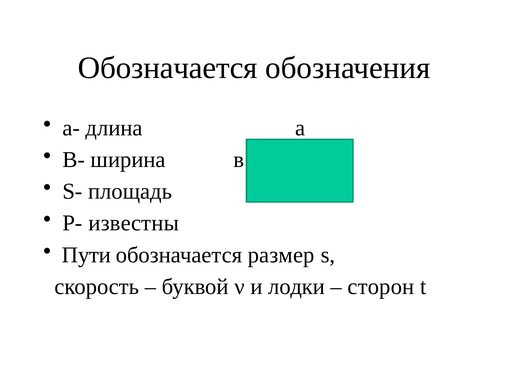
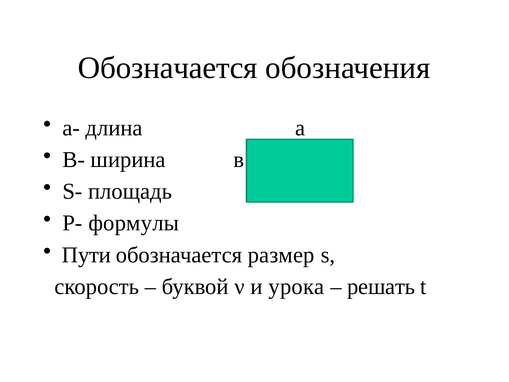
известны: известны -> формулы (134, 223)
лодки: лодки -> урока (296, 286)
сторон: сторон -> решать (381, 286)
